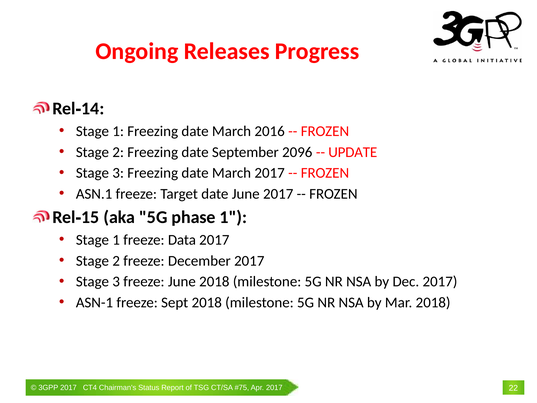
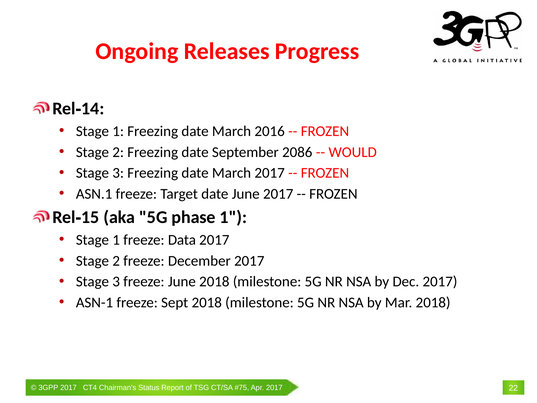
2096: 2096 -> 2086 (297, 152)
UPDATE: UPDATE -> WOULD (353, 152)
